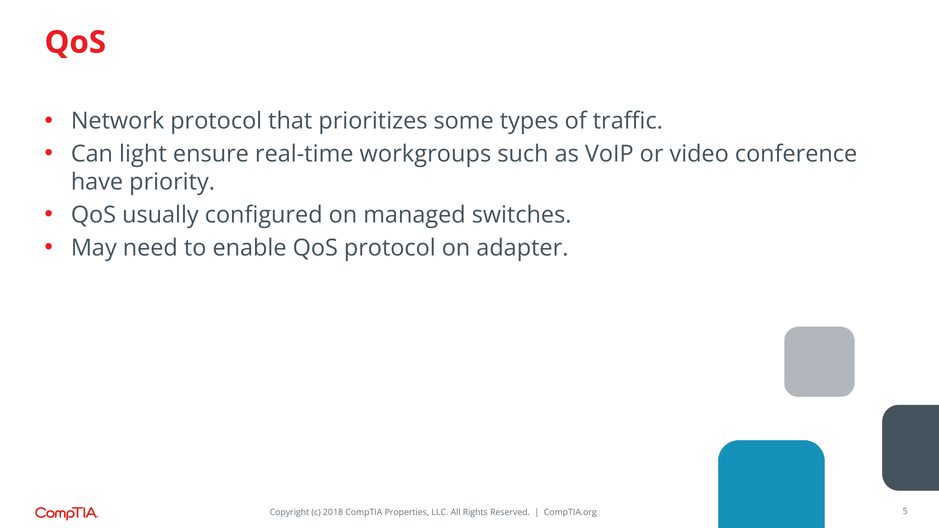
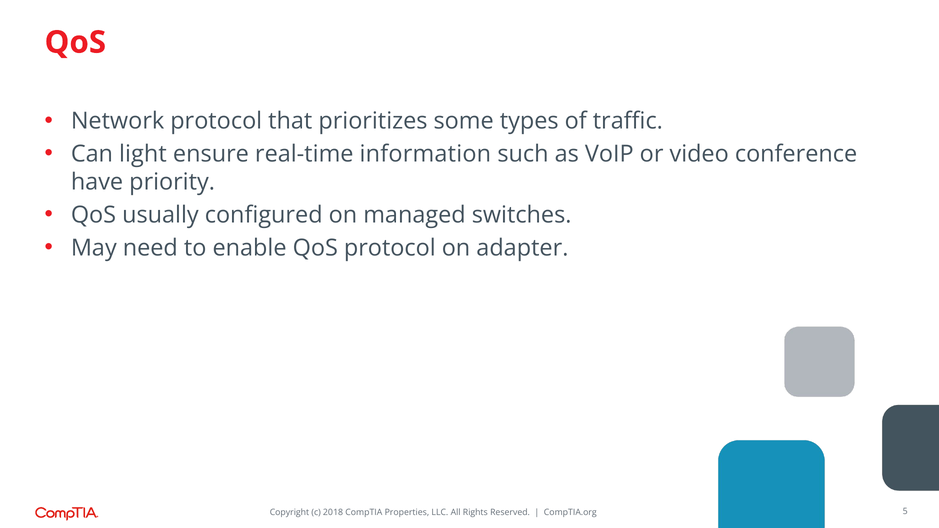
workgroups: workgroups -> information (425, 154)
